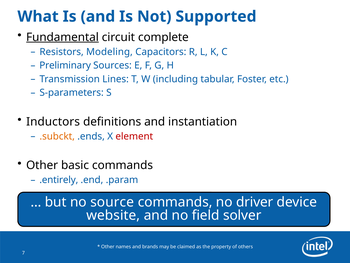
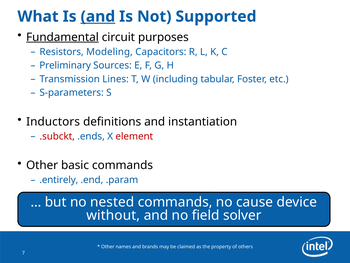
and underline: none -> present (98, 17)
complete: complete -> purposes (163, 37)
.subckt colour: orange -> red (57, 136)
source: source -> nested (112, 202)
driver: driver -> cause (255, 202)
website: website -> without (113, 215)
